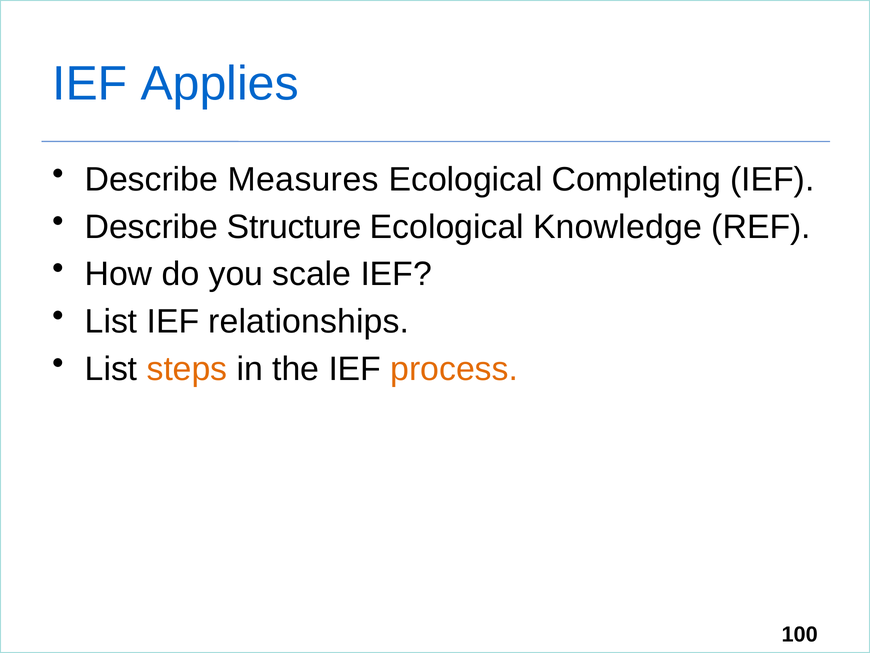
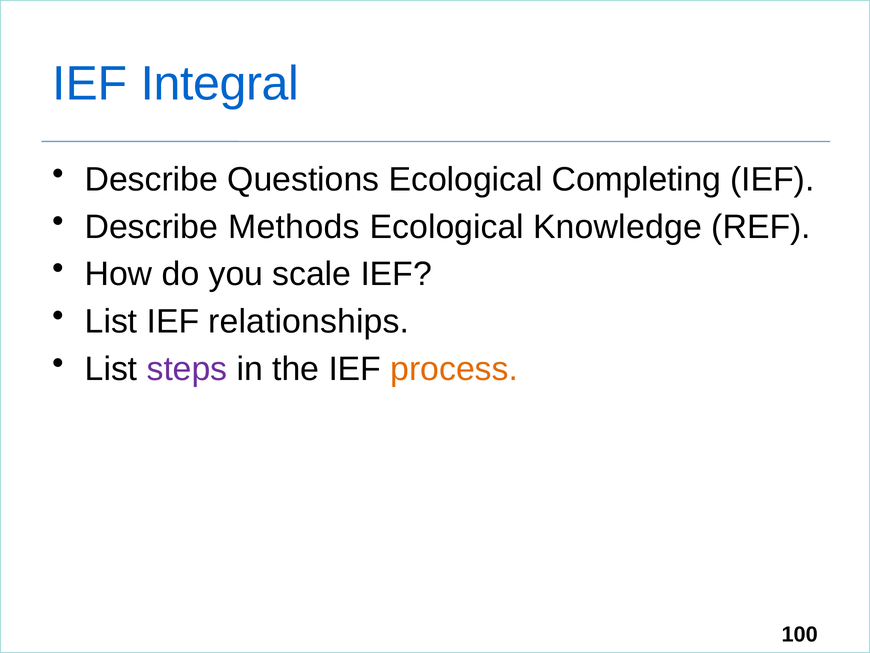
Applies: Applies -> Integral (220, 84)
Measures: Measures -> Questions (303, 179)
Structure: Structure -> Methods (294, 227)
steps colour: orange -> purple (187, 369)
